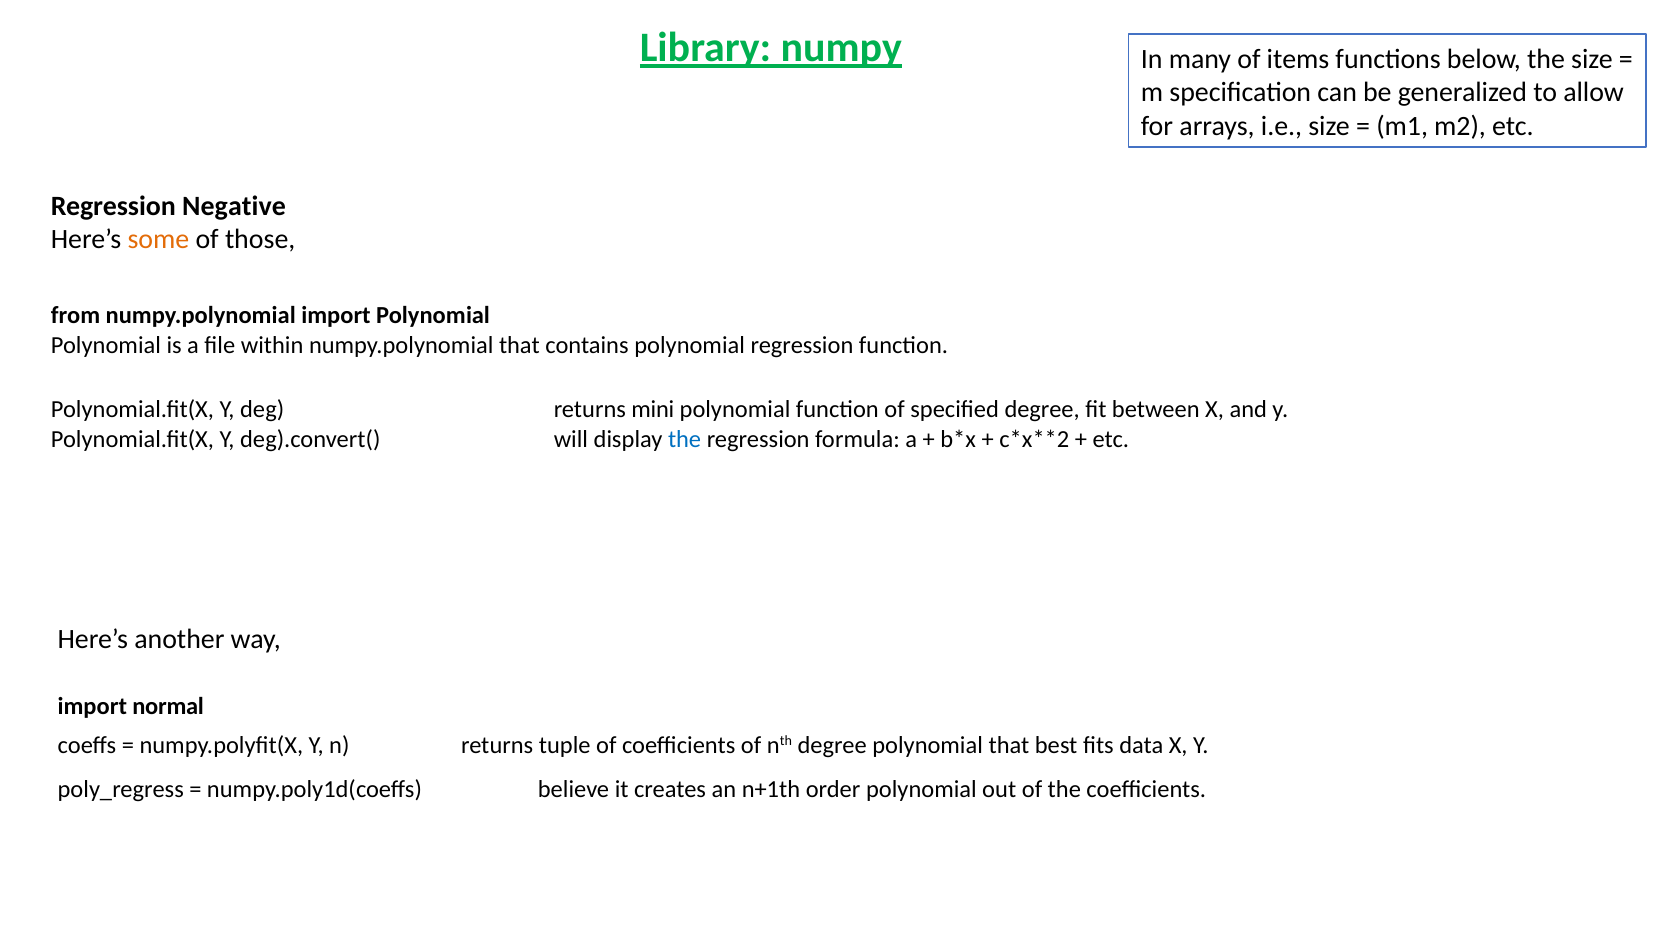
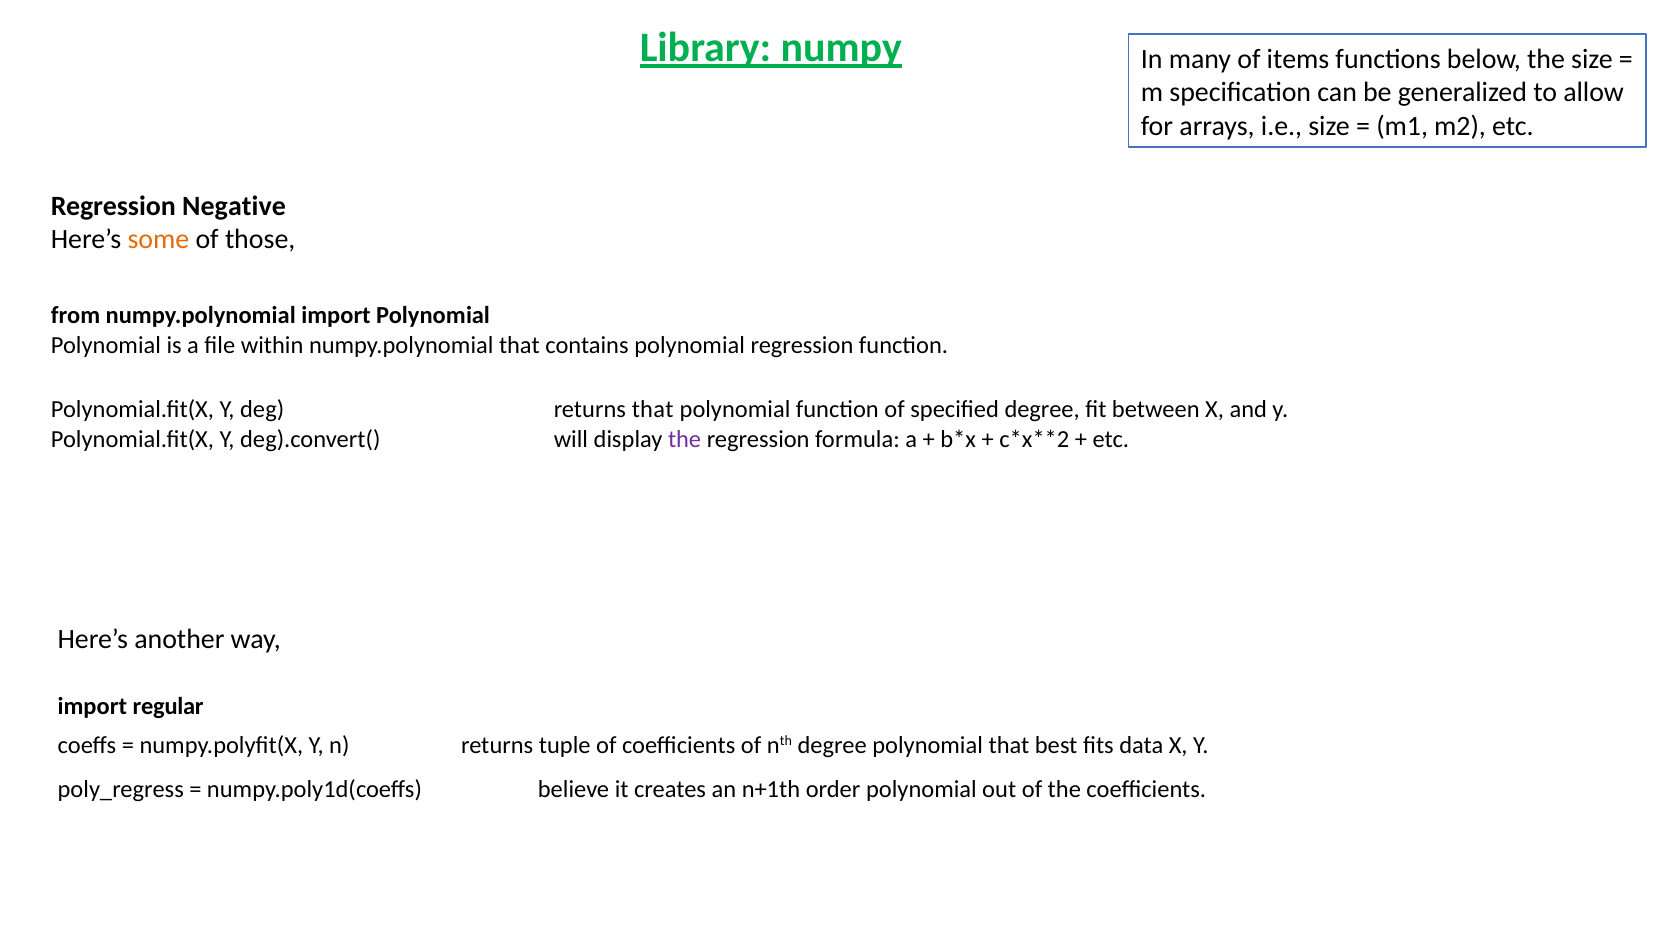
returns mini: mini -> that (653, 410)
the colour: blue -> purple (685, 439)
normal: normal -> regular (168, 706)
